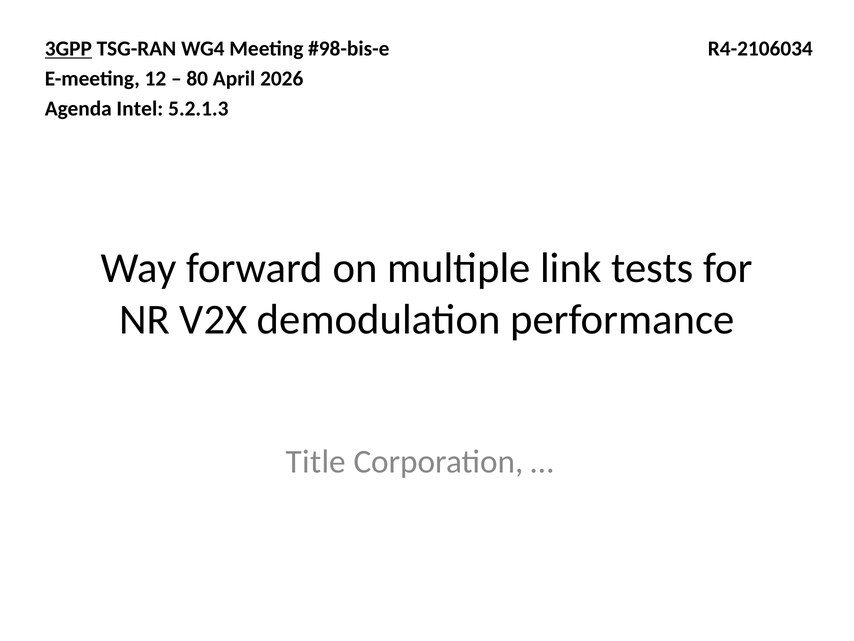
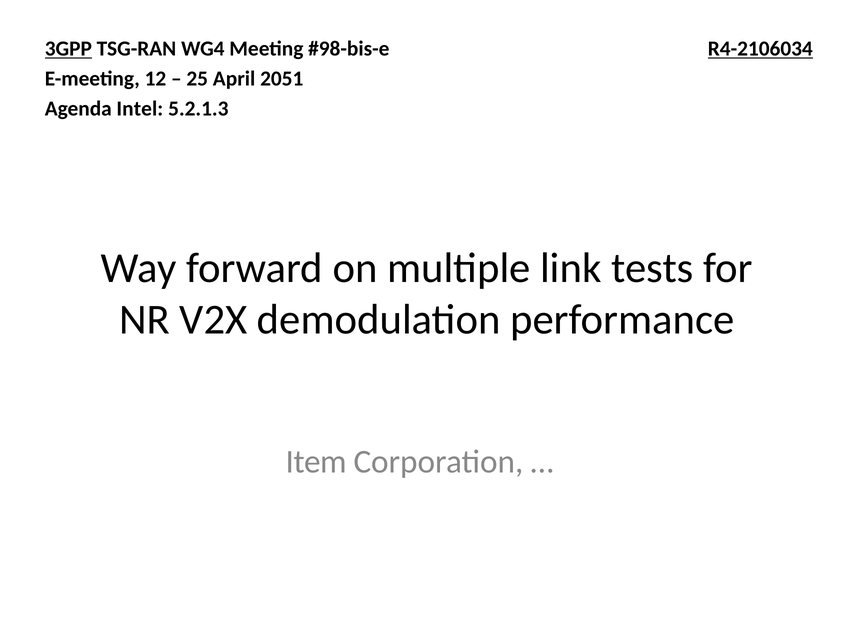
R4-2106034 underline: none -> present (760, 49)
80: 80 -> 25 (197, 79)
2026: 2026 -> 2051 (282, 79)
Title: Title -> Item (316, 461)
